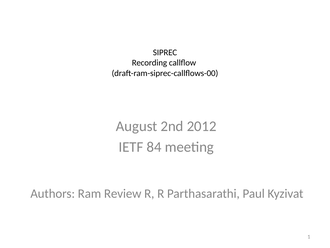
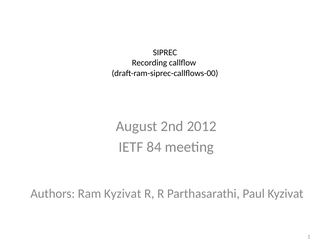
Ram Review: Review -> Kyzivat (123, 193)
